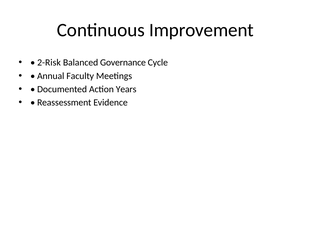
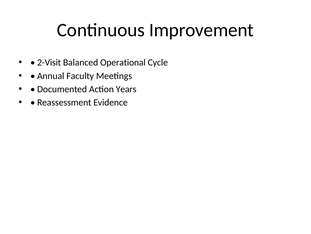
2-Risk: 2-Risk -> 2-Visit (49, 62)
Governance: Governance -> Operational (123, 62)
